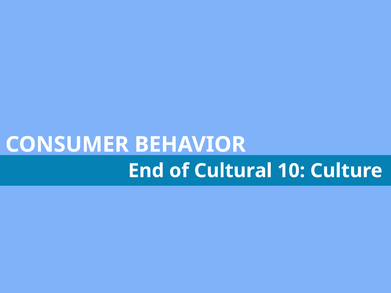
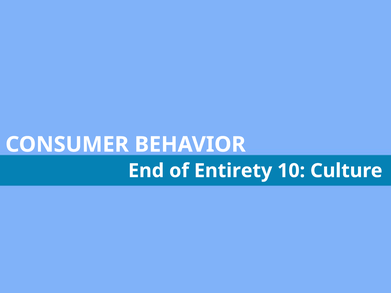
Cultural: Cultural -> Entirety (233, 171)
